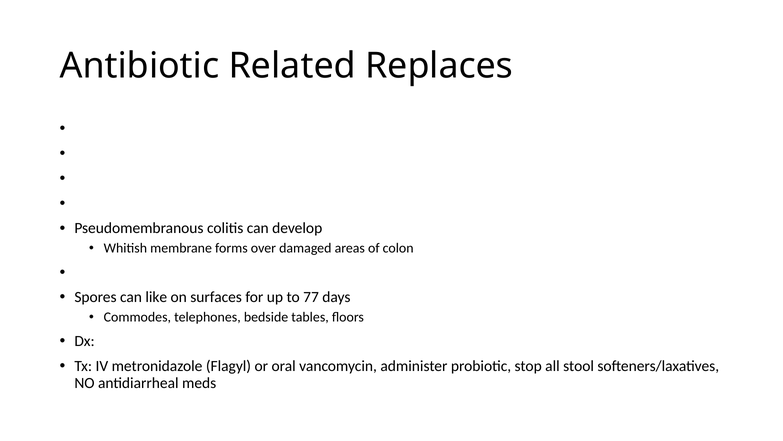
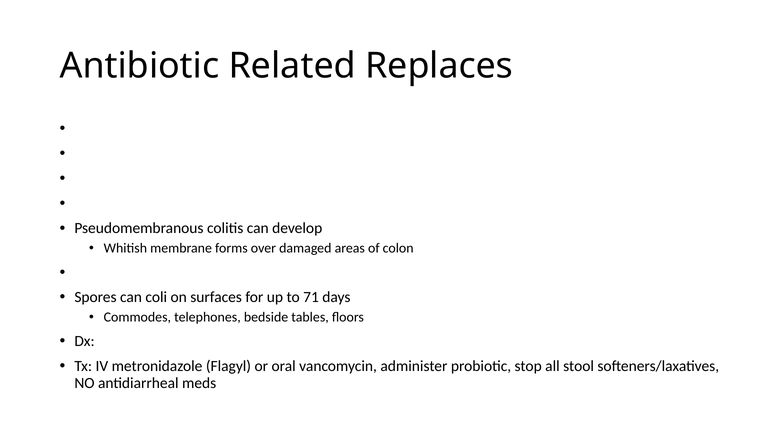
like: like -> coli (156, 297)
77: 77 -> 71 (311, 297)
